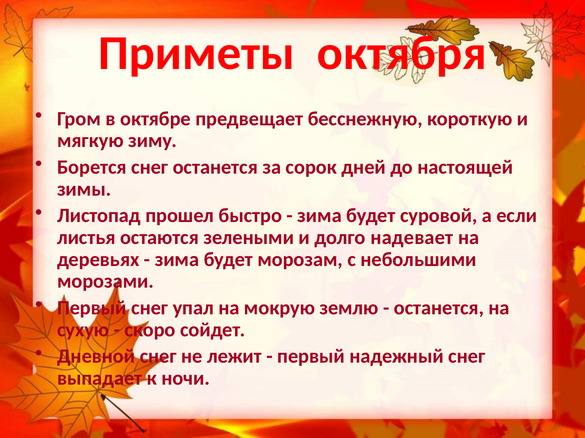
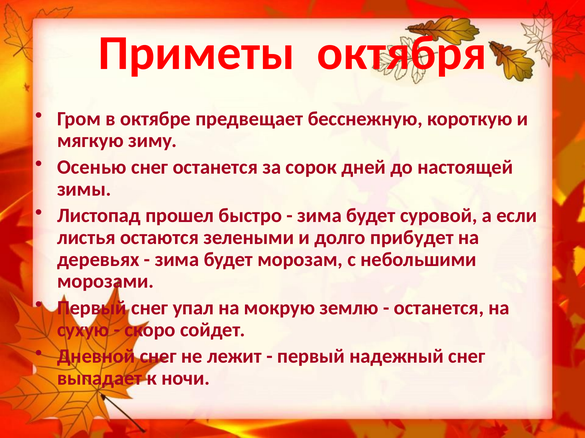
Борется: Борется -> Осенью (92, 167)
надевает: надевает -> прибудет (412, 238)
